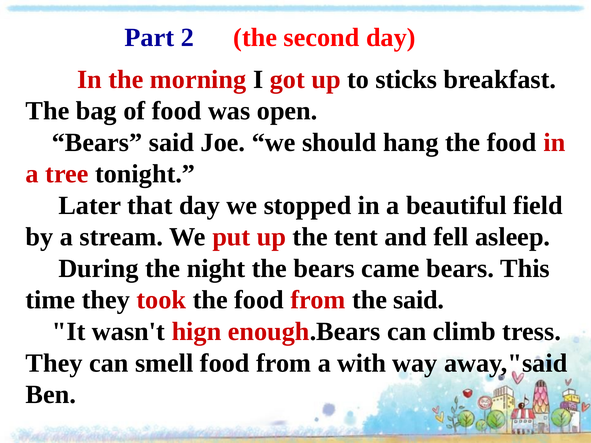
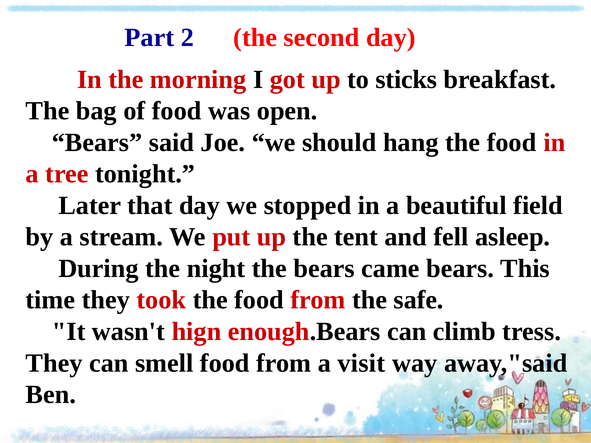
the said: said -> safe (419, 300)
with: with -> visit (361, 363)
